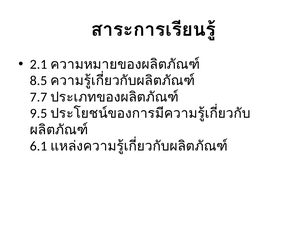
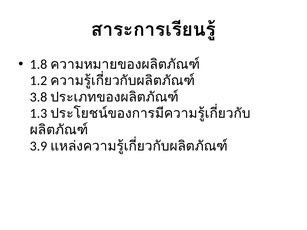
2.1: 2.1 -> 1.8 (39, 64)
8.5: 8.5 -> 1.2 (39, 81)
7.7: 7.7 -> 3.8 (39, 97)
9.5: 9.5 -> 1.3 (39, 114)
6.1: 6.1 -> 3.9 (39, 146)
